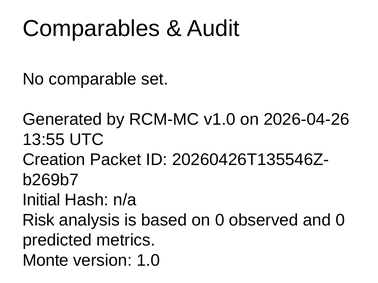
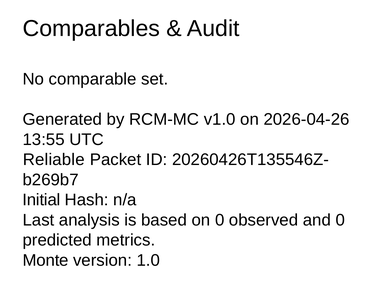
Creation: Creation -> Reliable (54, 160)
Risk: Risk -> Last (38, 220)
